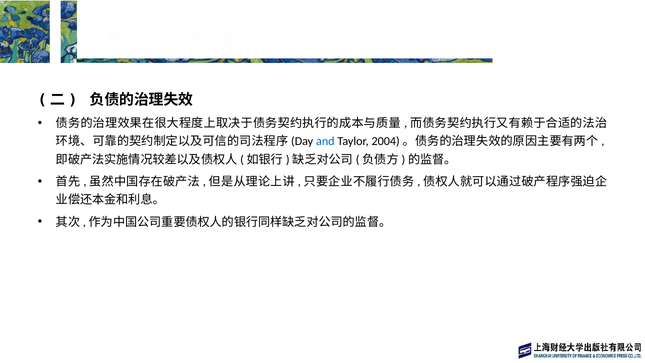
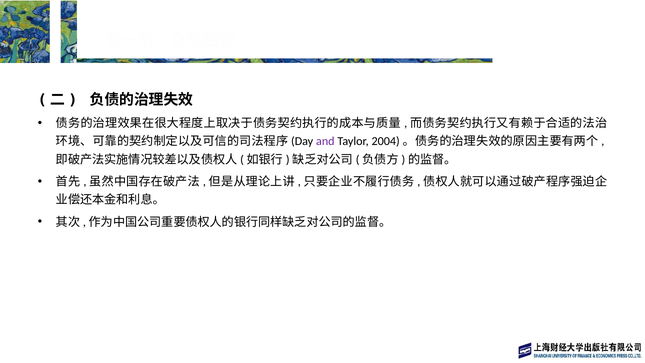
and colour: blue -> purple (325, 141)
